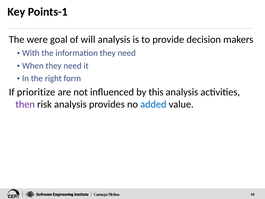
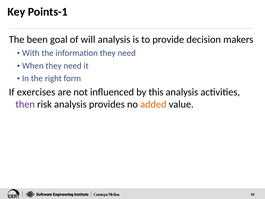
were: were -> been (37, 39)
prioritize: prioritize -> exercises (36, 92)
added colour: blue -> orange (153, 104)
